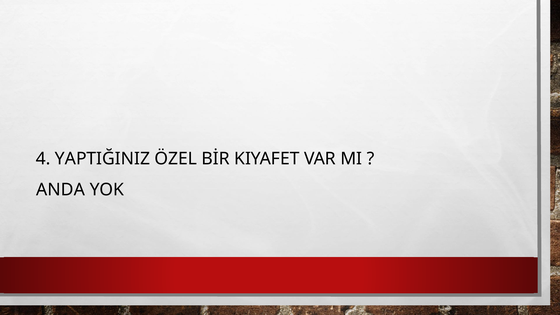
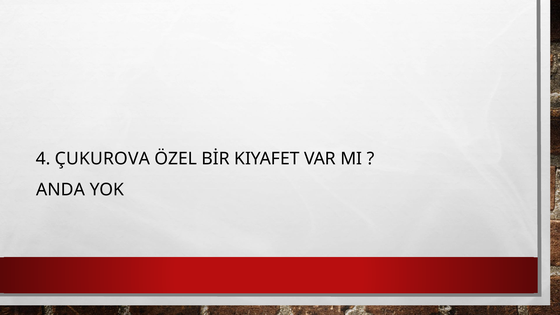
YAPTIĞINIZ: YAPTIĞINIZ -> ÇUKUROVA (102, 159)
